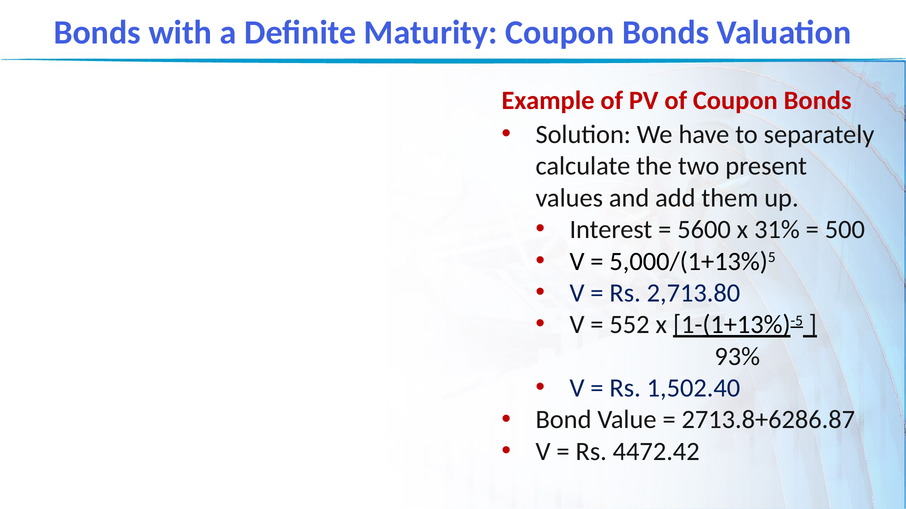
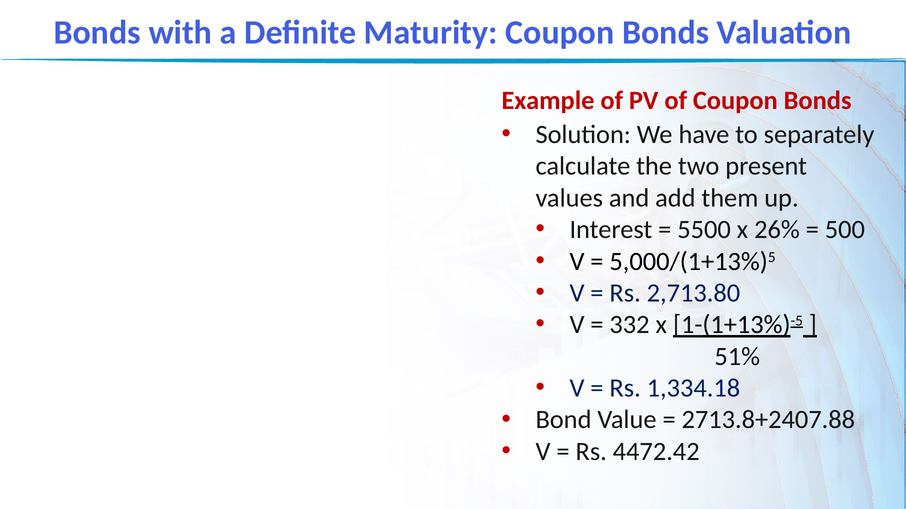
5600: 5600 -> 5500 (704, 230)
31%: 31% -> 26% (777, 230)
552: 552 -> 332 (630, 325)
93%: 93% -> 51% (737, 357)
1,502.40: 1,502.40 -> 1,334.18 (693, 389)
2713.8+6286.87: 2713.8+6286.87 -> 2713.8+2407.88 (768, 420)
